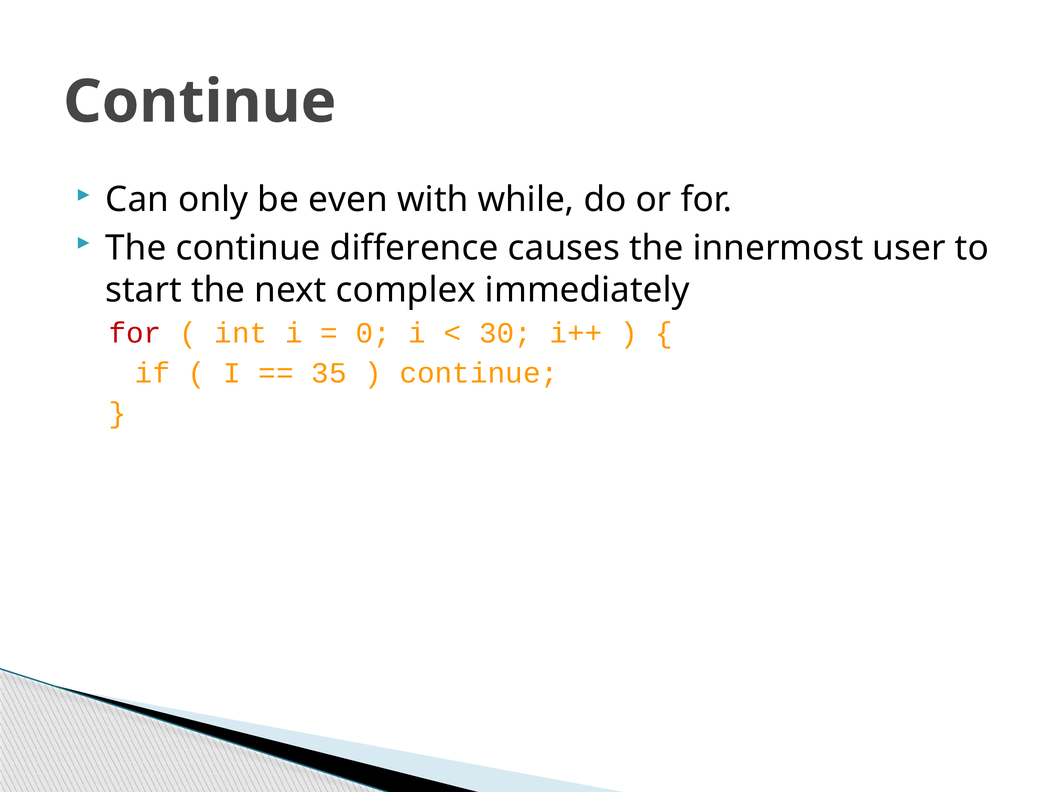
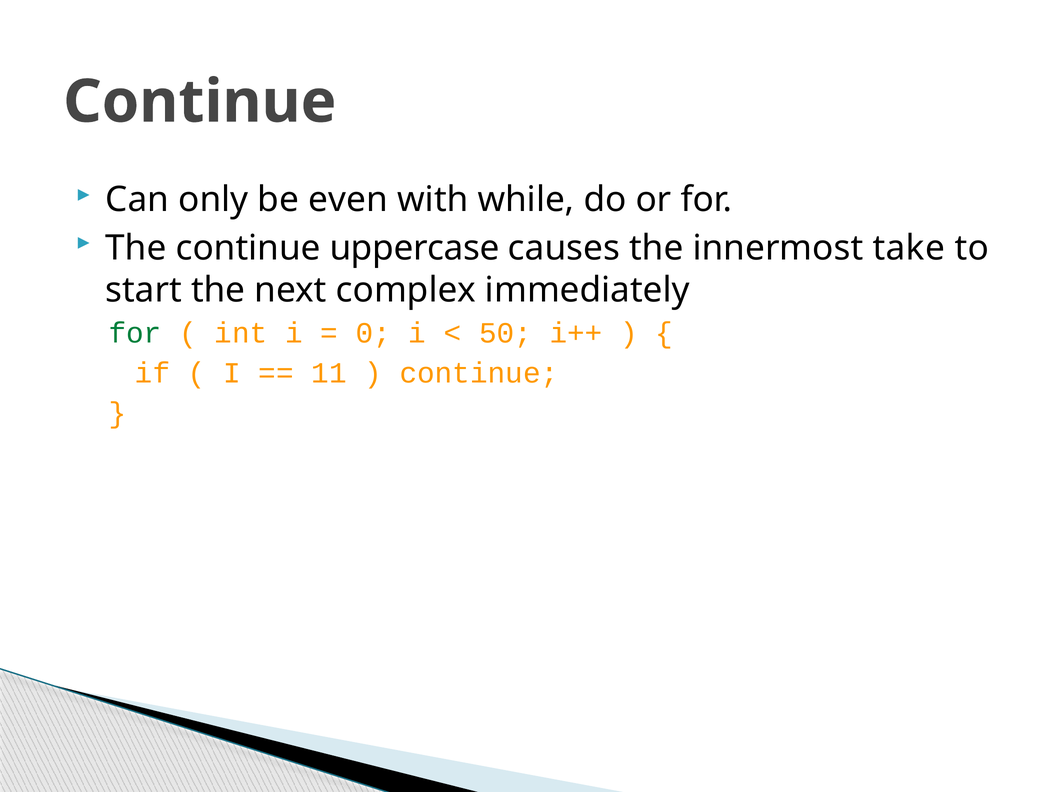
difference: difference -> uppercase (415, 248)
user: user -> take (909, 248)
for colour: red -> green (135, 333)
30: 30 -> 50 (505, 333)
35: 35 -> 11 (329, 373)
